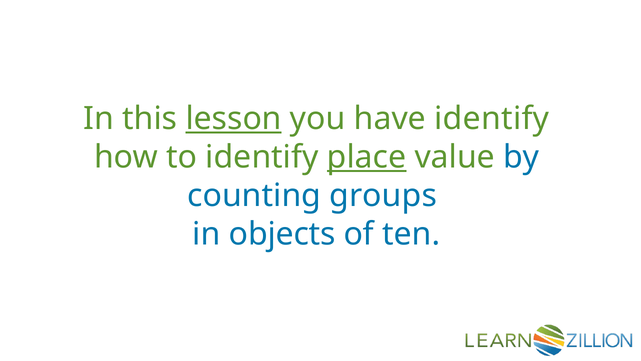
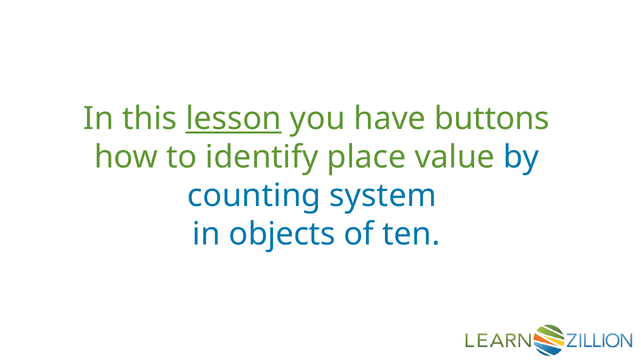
have identify: identify -> buttons (492, 118)
place underline: present -> none (367, 157)
groups: groups -> system (383, 195)
